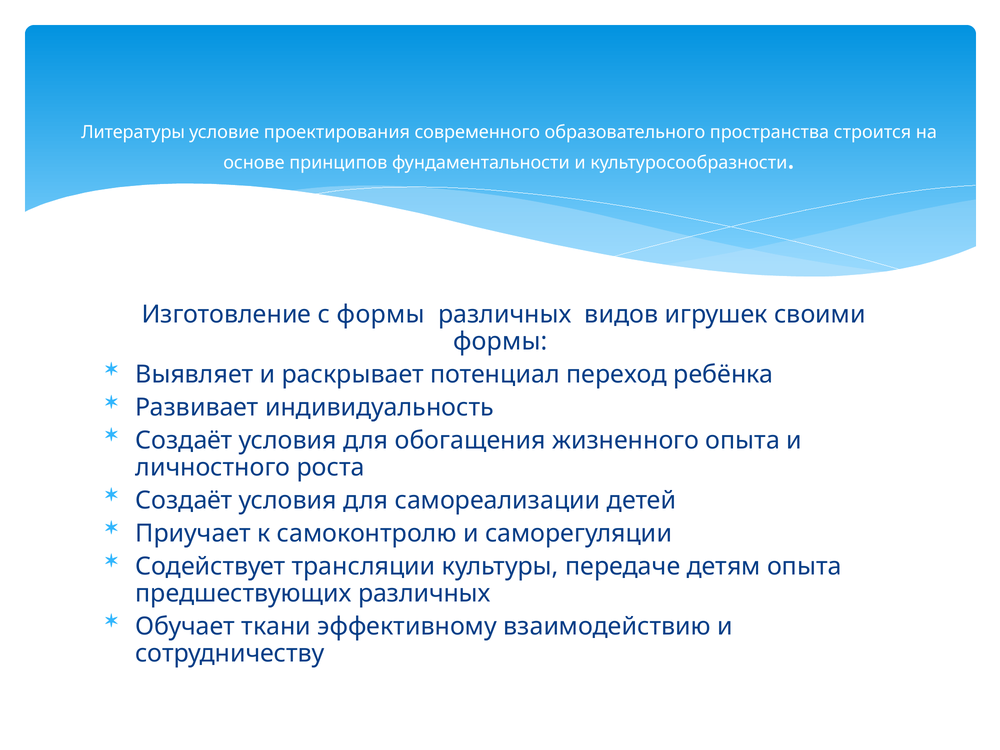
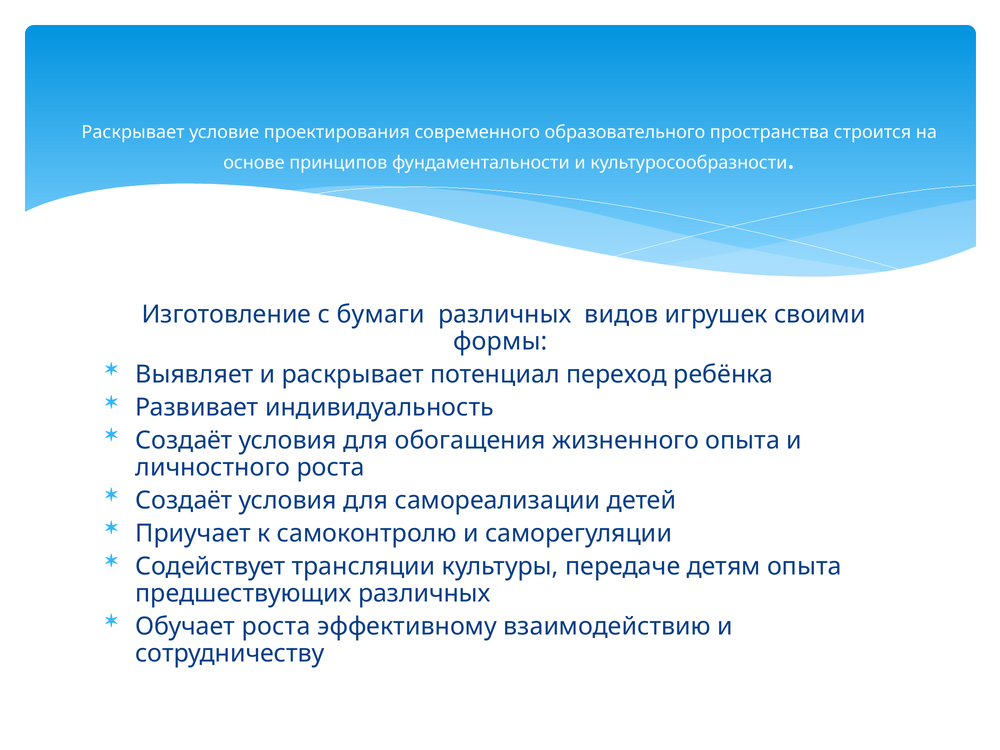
Литературы: Литературы -> Раскрывает (133, 132)
с формы: формы -> бумаги (381, 314)
Обучает ткани: ткани -> роста (276, 626)
